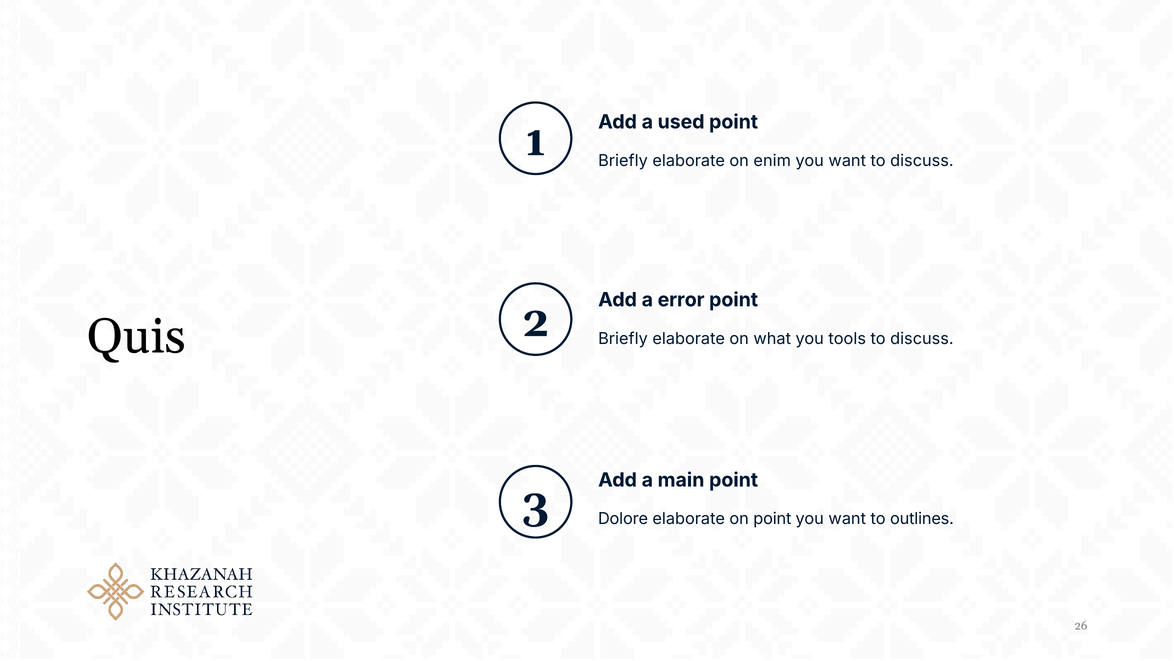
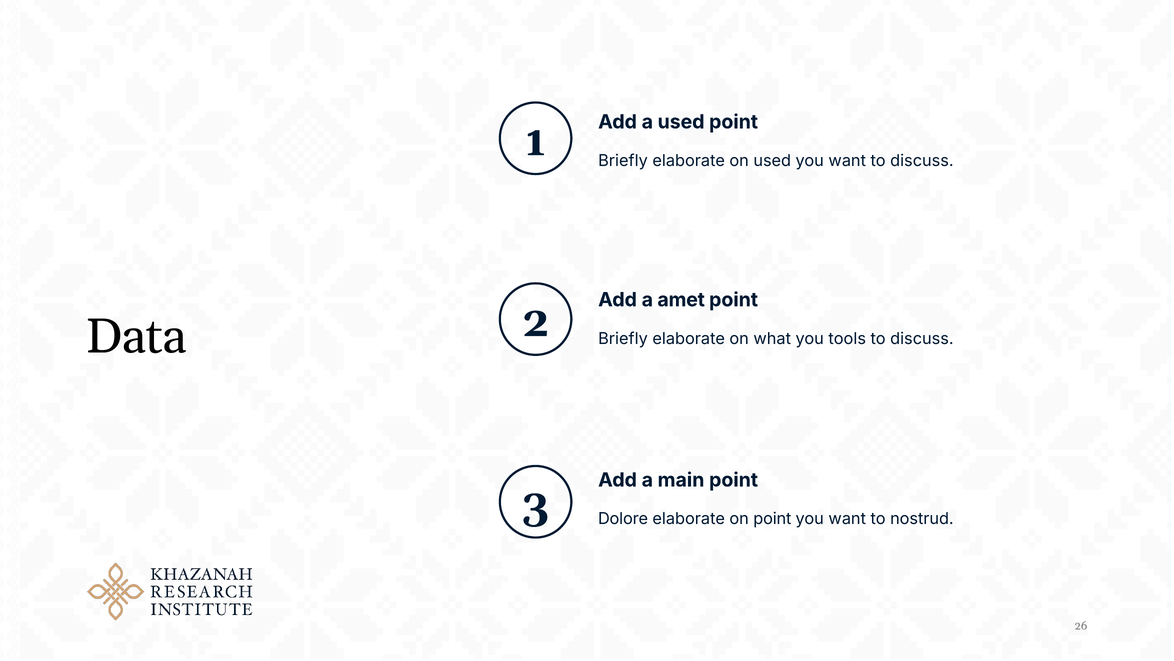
on enim: enim -> used (772, 161)
error: error -> amet (681, 300)
Quis: Quis -> Data (136, 336)
outlines: outlines -> nostrud (922, 519)
